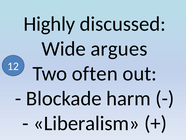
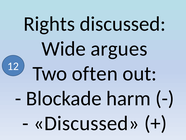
Highly: Highly -> Rights (49, 24)
Liberalism: Liberalism -> Discussed (86, 123)
